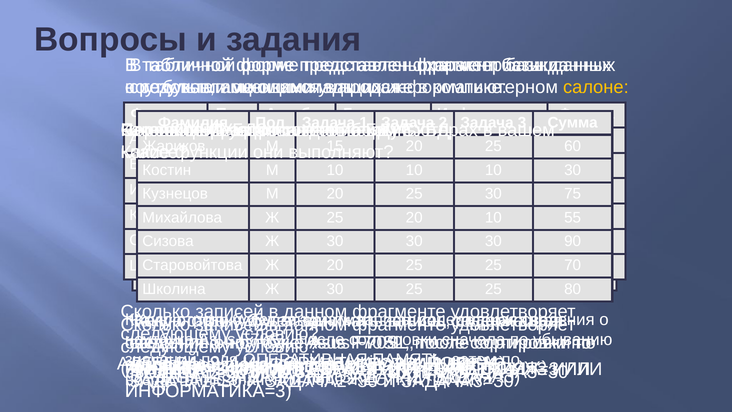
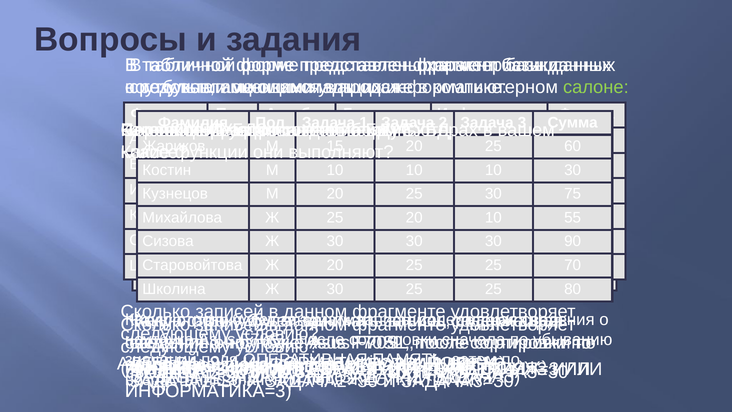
салоне colour: yellow -> light green (596, 87)
